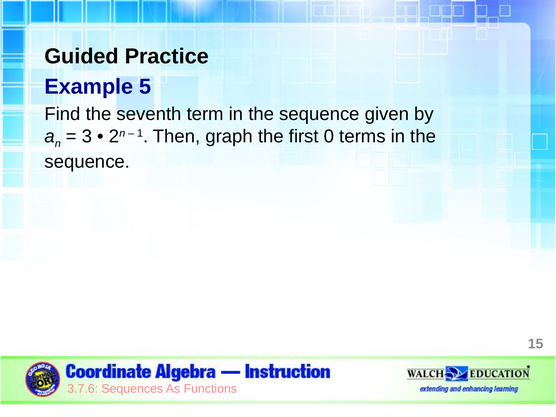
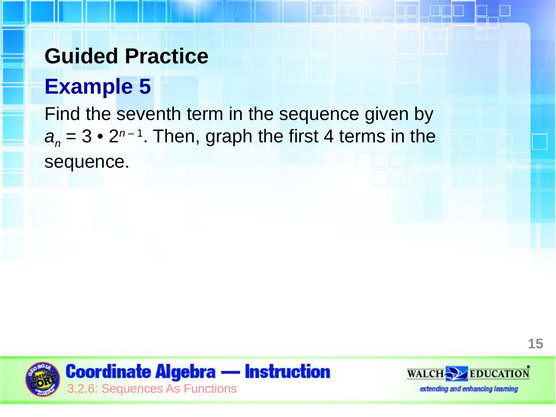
0: 0 -> 4 (329, 136)
3.7.6: 3.7.6 -> 3.2.6 (83, 389)
